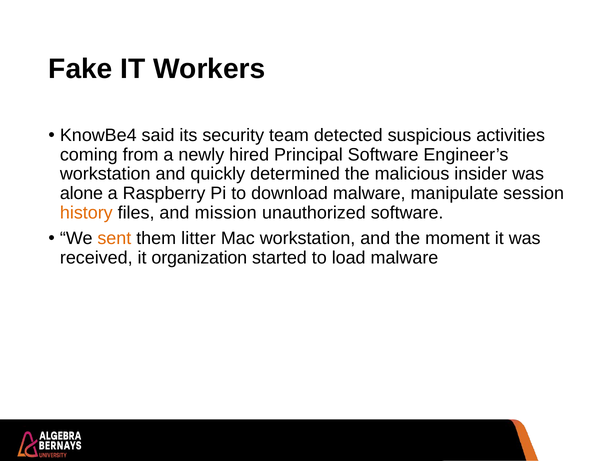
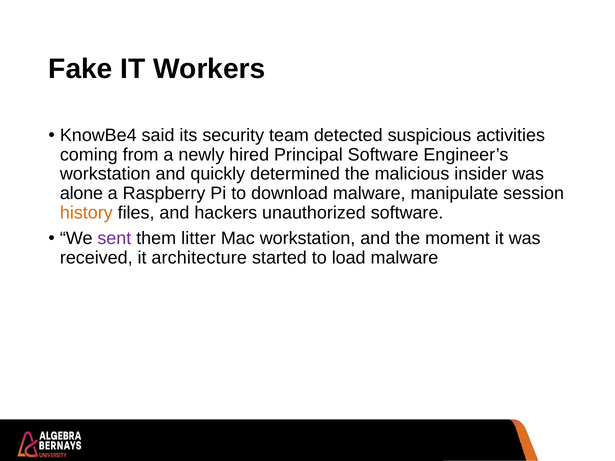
mission: mission -> hackers (226, 213)
sent colour: orange -> purple (114, 239)
organization: organization -> architecture (199, 258)
